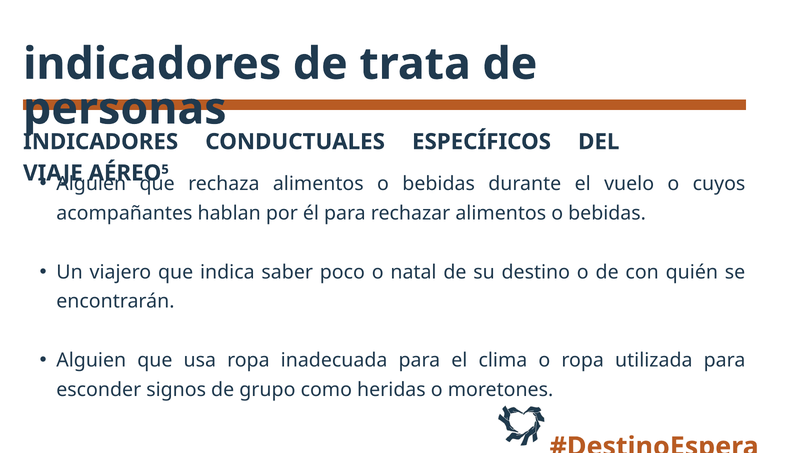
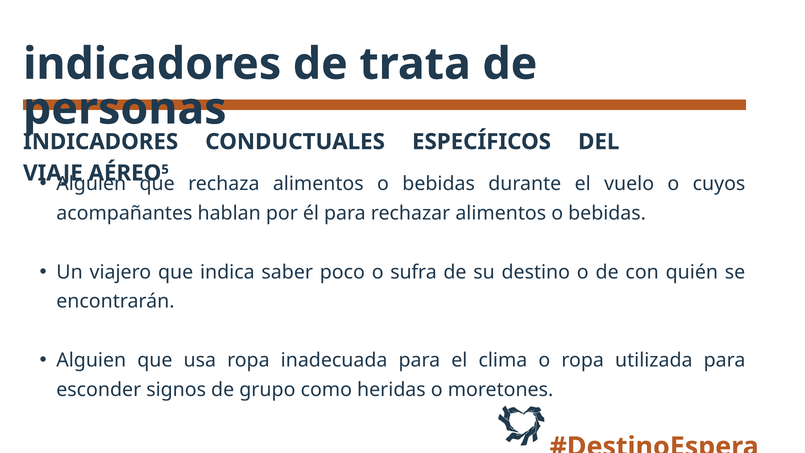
natal: natal -> sufra (414, 272)
